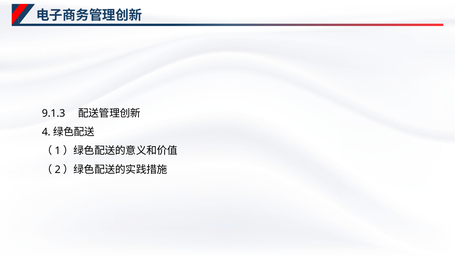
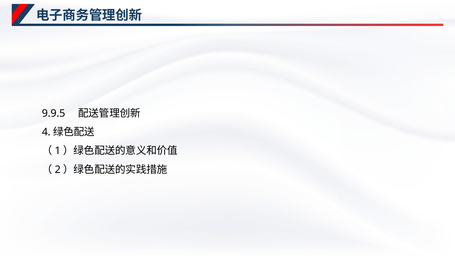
9.1.3: 9.1.3 -> 9.9.5 (54, 113)
